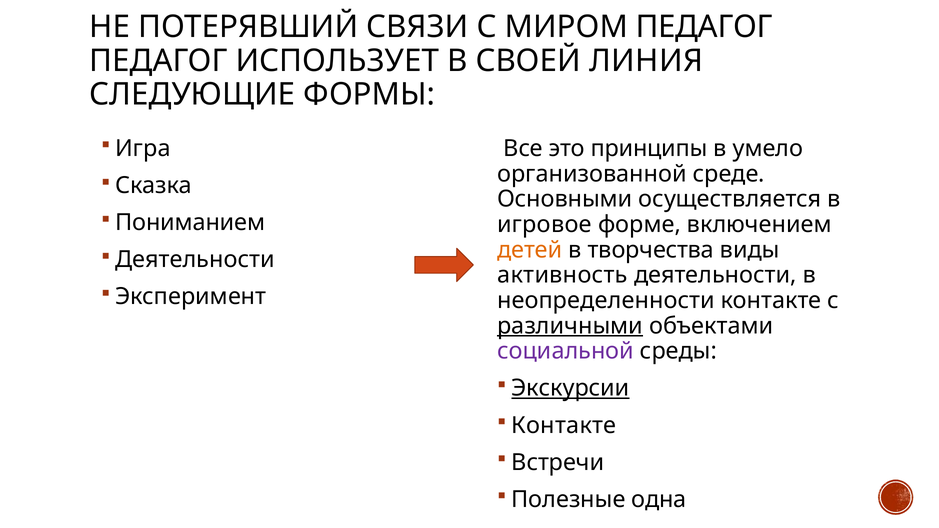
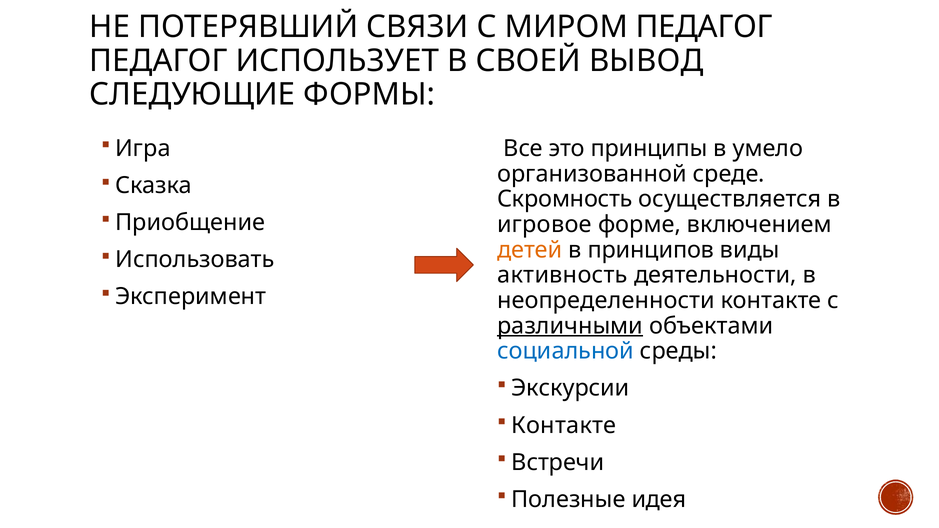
ЛИНИЯ: ЛИНИЯ -> ВЫВОД (646, 61)
Основными: Основными -> Скромность (565, 199)
Пониманием: Пониманием -> Приобщение (190, 223)
творчества: творчества -> принципов (651, 250)
Деятельности: Деятельности -> Использовать (195, 260)
социальной colour: purple -> blue (566, 351)
Экскурсии underline: present -> none (570, 388)
одна: одна -> идея (659, 500)
